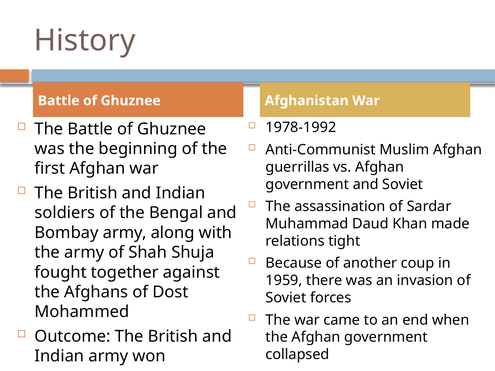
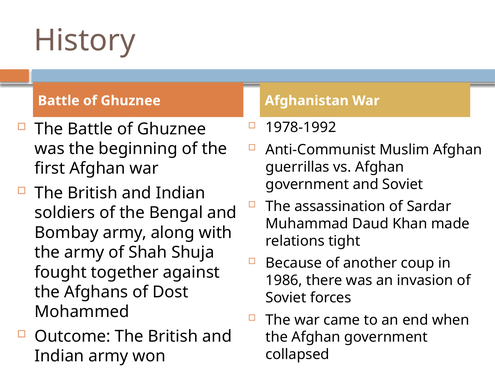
1959: 1959 -> 1986 (284, 281)
